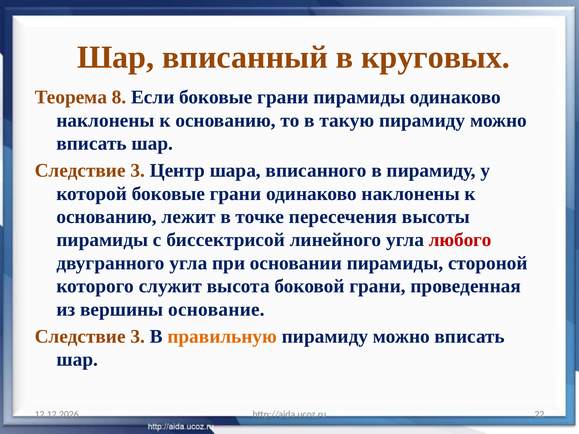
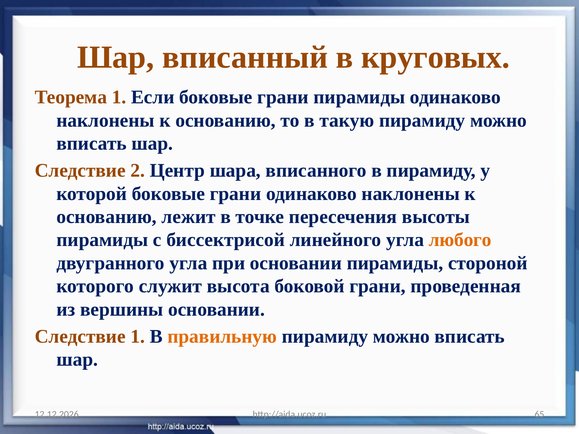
Теорема 8: 8 -> 1 (119, 97)
3: 3 -> 2 (138, 171)
любого colour: red -> orange (460, 240)
вершины основание: основание -> основании (217, 310)
3: 3 -> 1 (138, 337)
22: 22 -> 65 (539, 415)
